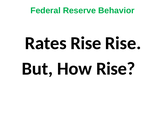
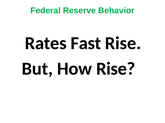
Rates Rise: Rise -> Fast (86, 43)
